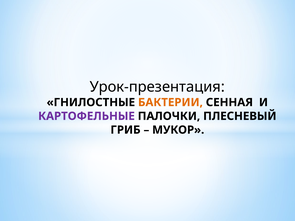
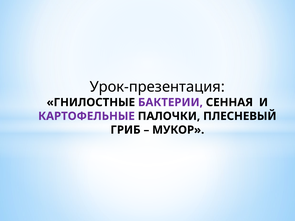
БАКТЕРИИ colour: orange -> purple (170, 102)
